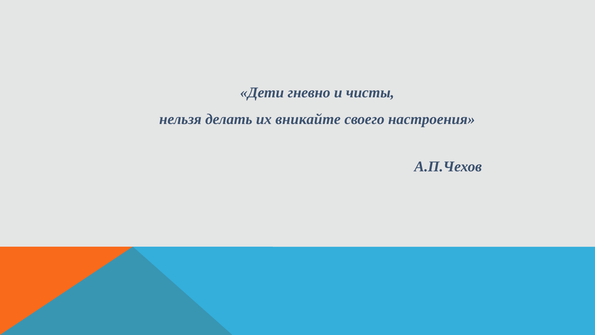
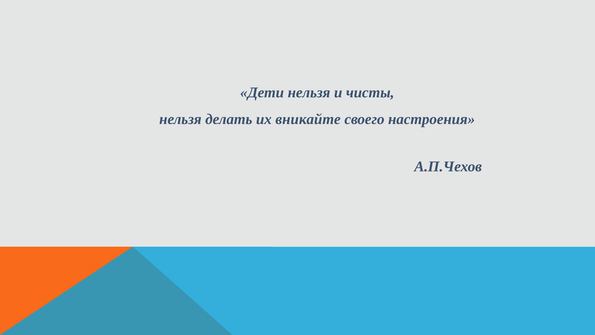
Дети гневно: гневно -> нельзя (309, 92)
